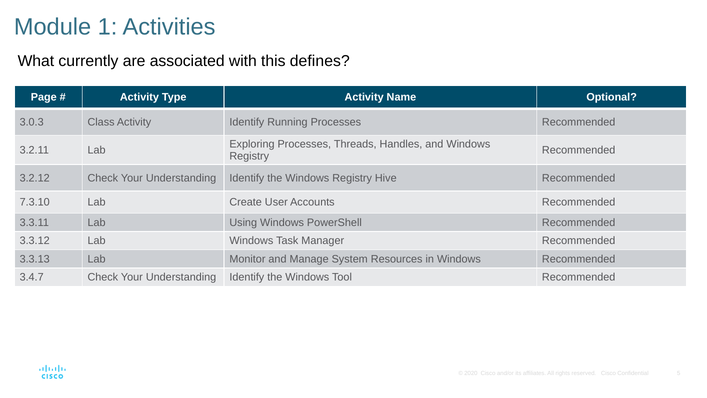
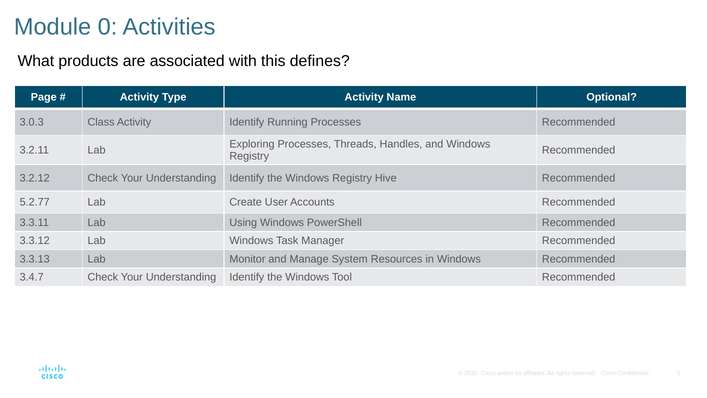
1: 1 -> 0 (108, 27)
currently: currently -> products (88, 61)
7.3.10: 7.3.10 -> 5.2.77 (35, 202)
